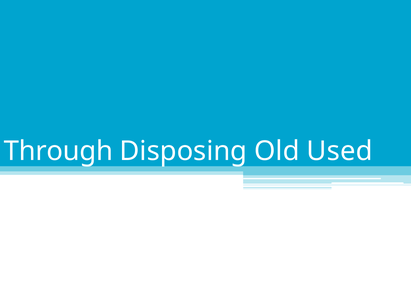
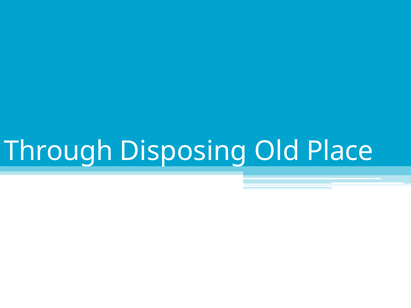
Used: Used -> Place (340, 151)
